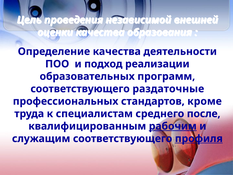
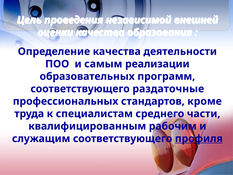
подход: подход -> самым (103, 64)
после: после -> части (204, 114)
рабочим underline: present -> none (173, 126)
